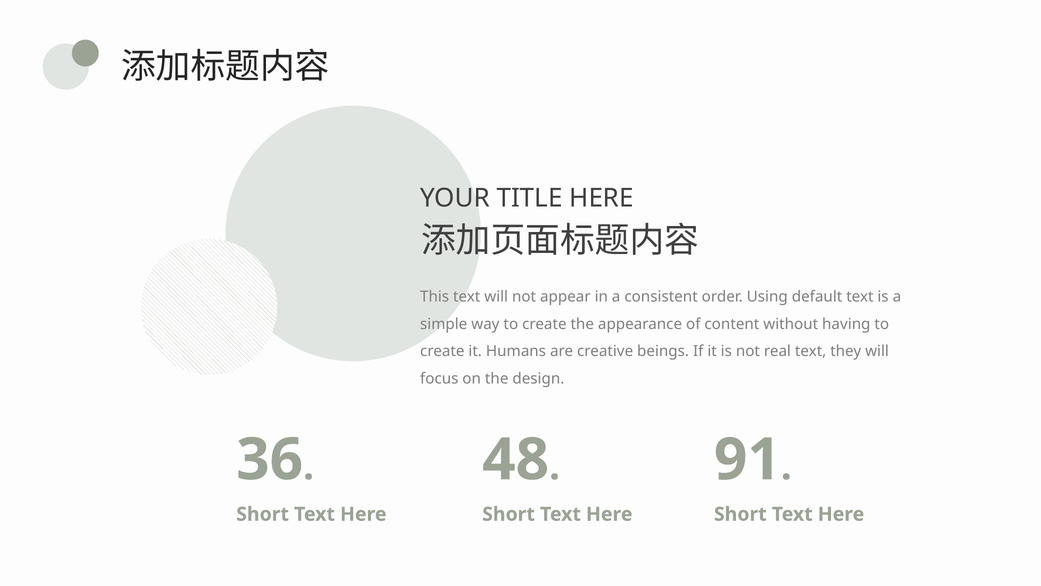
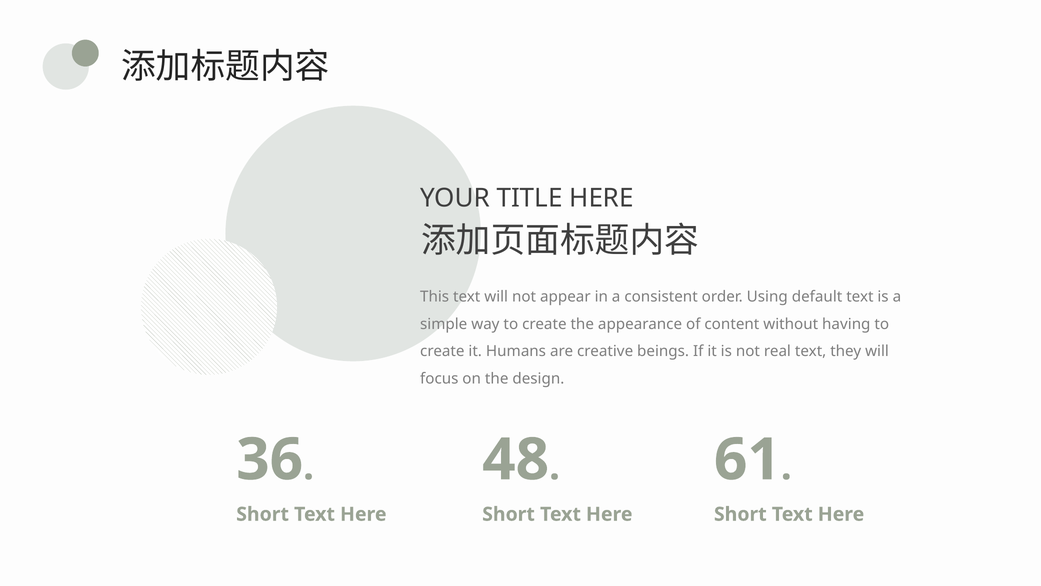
91: 91 -> 61 (747, 460)
